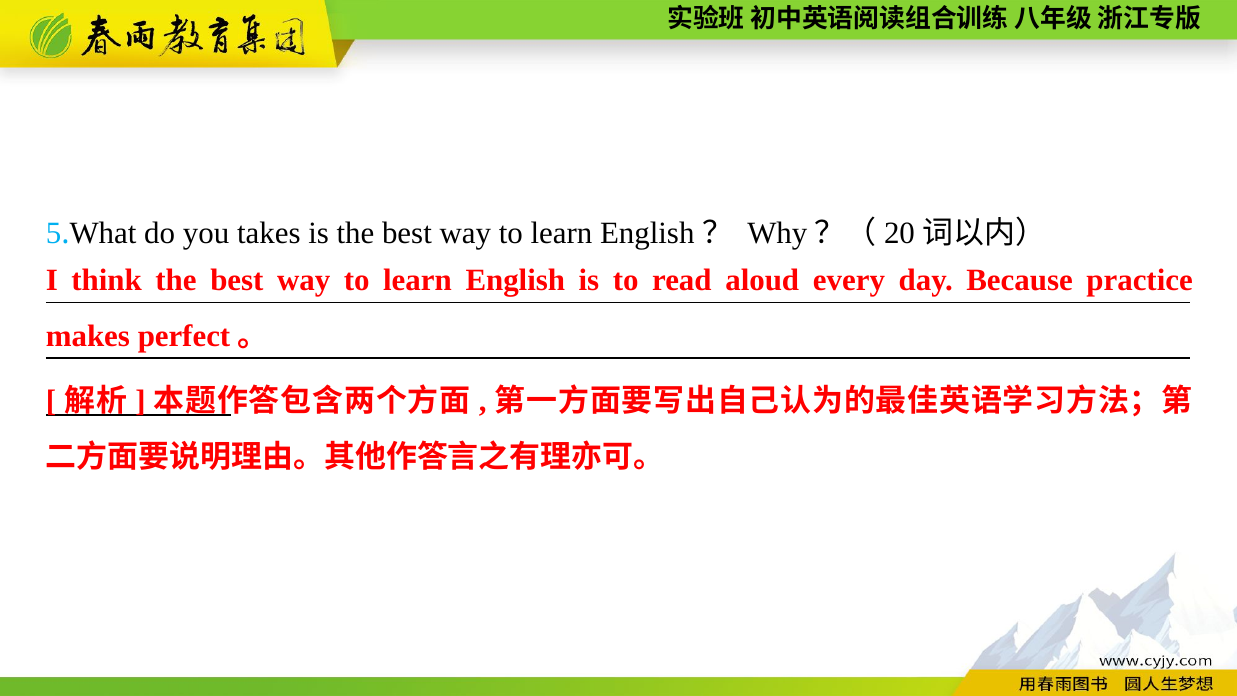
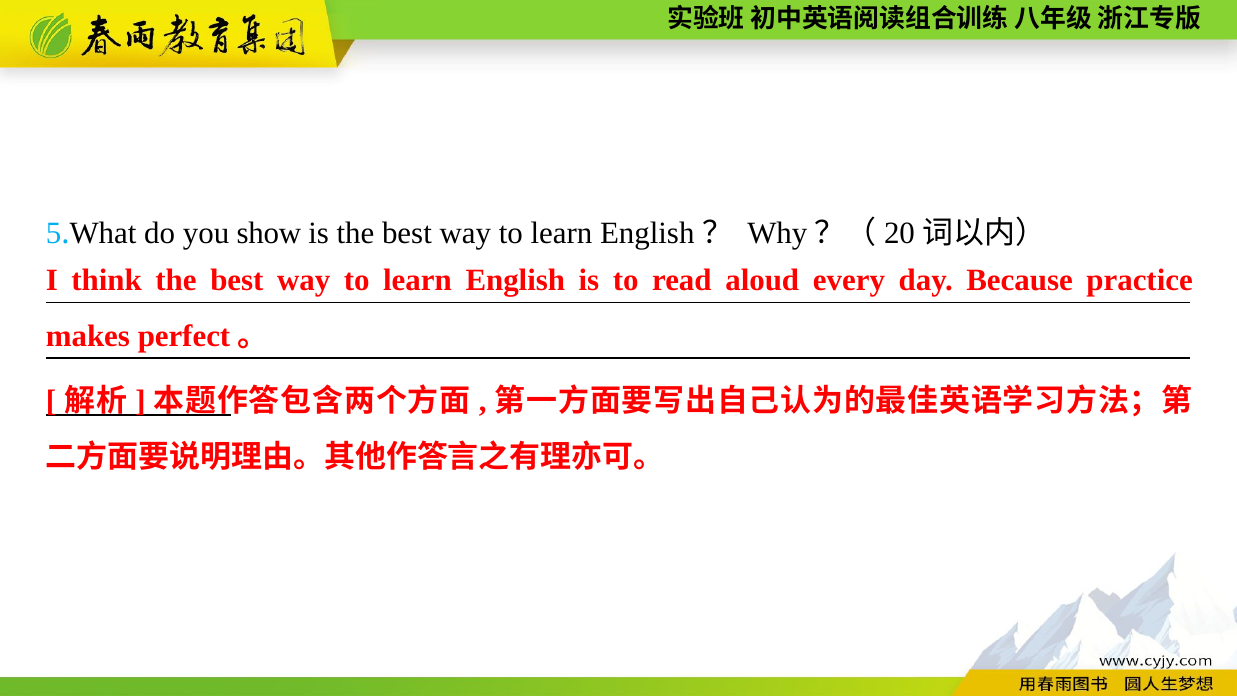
takes: takes -> show (269, 233)
